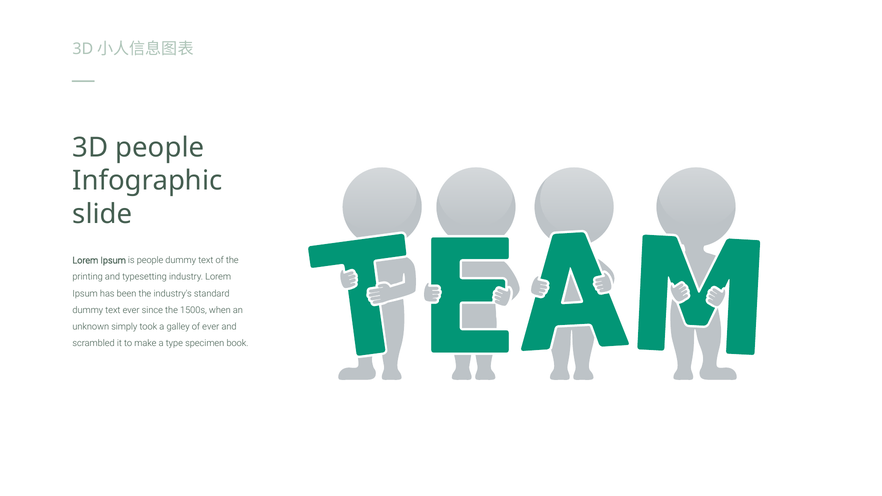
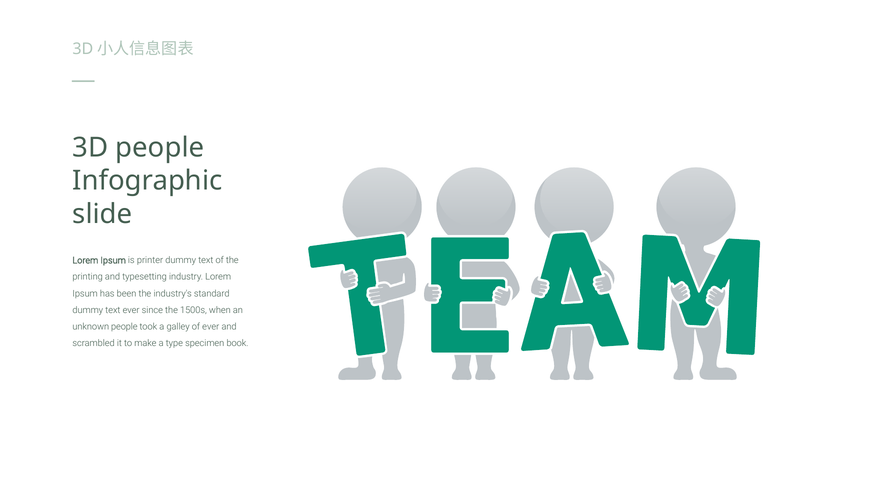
is people: people -> printer (150, 260)
unknown simply: simply -> people (124, 327)
